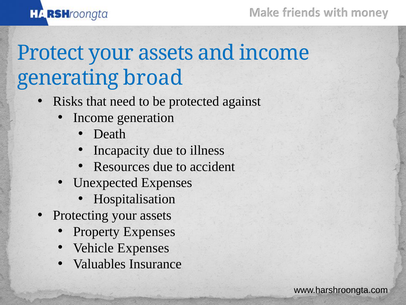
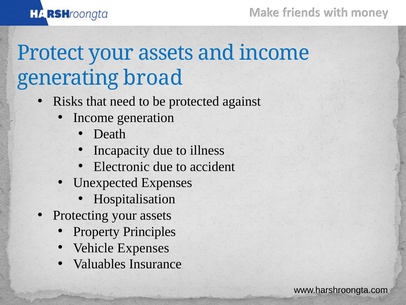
Resources: Resources -> Electronic (122, 166)
Property Expenses: Expenses -> Principles (149, 231)
